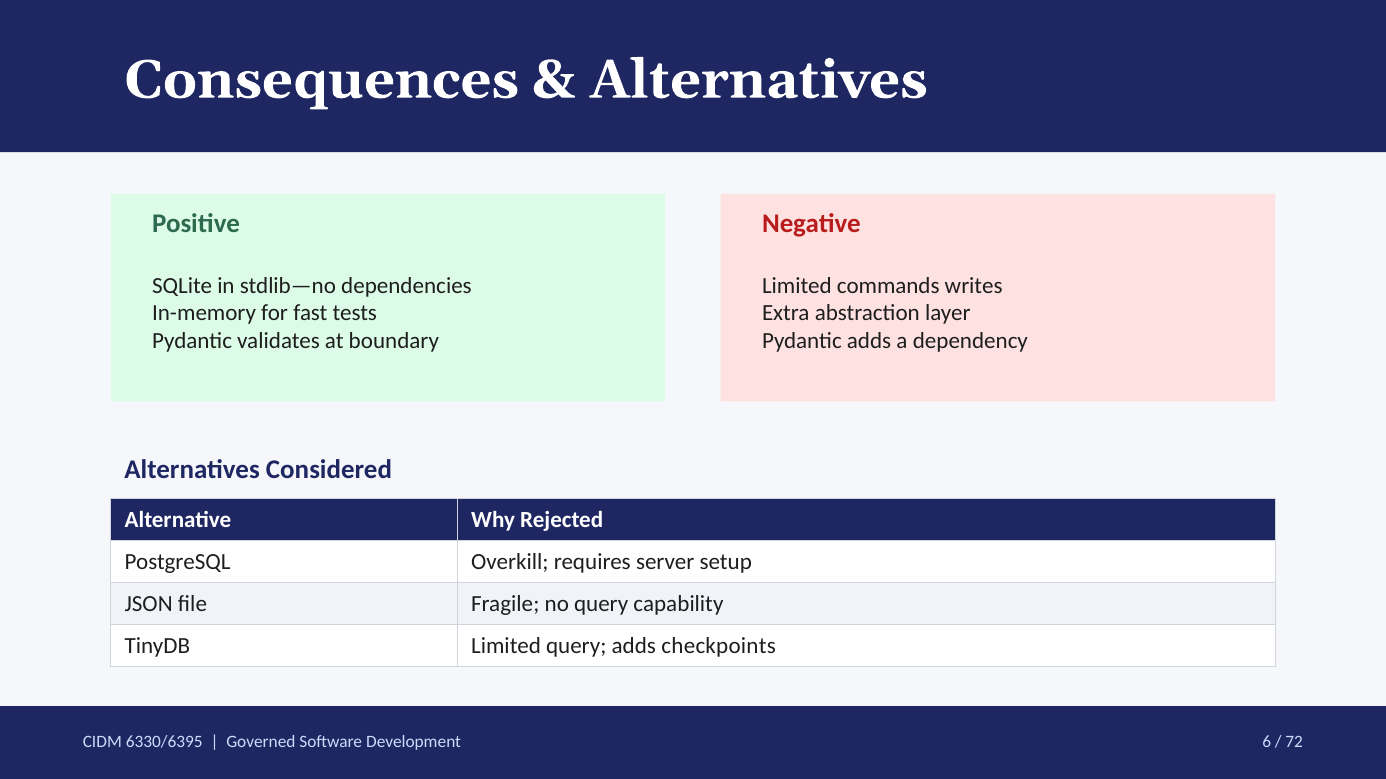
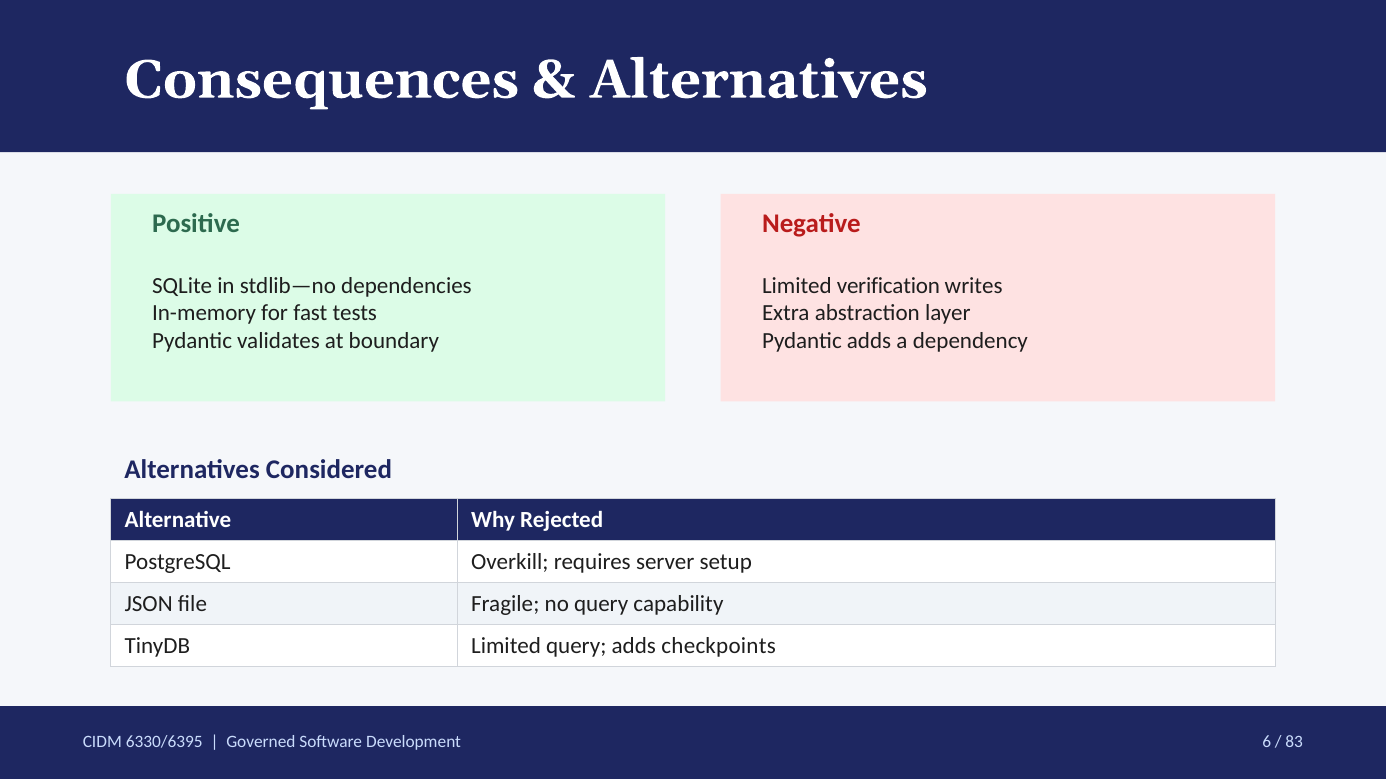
commands: commands -> verification (888, 286)
72: 72 -> 83 (1294, 743)
